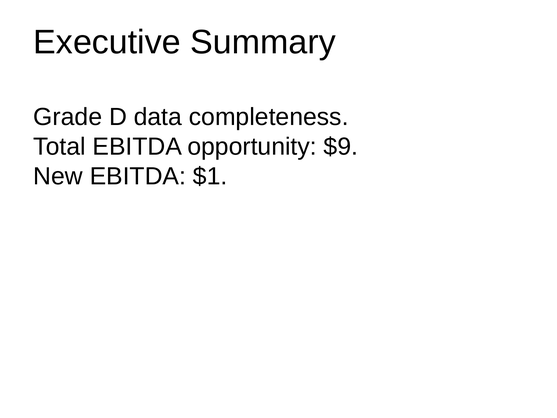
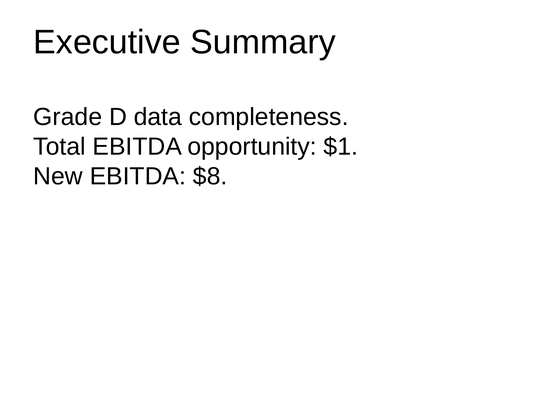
$9: $9 -> $1 (341, 147)
$1: $1 -> $8 (210, 176)
